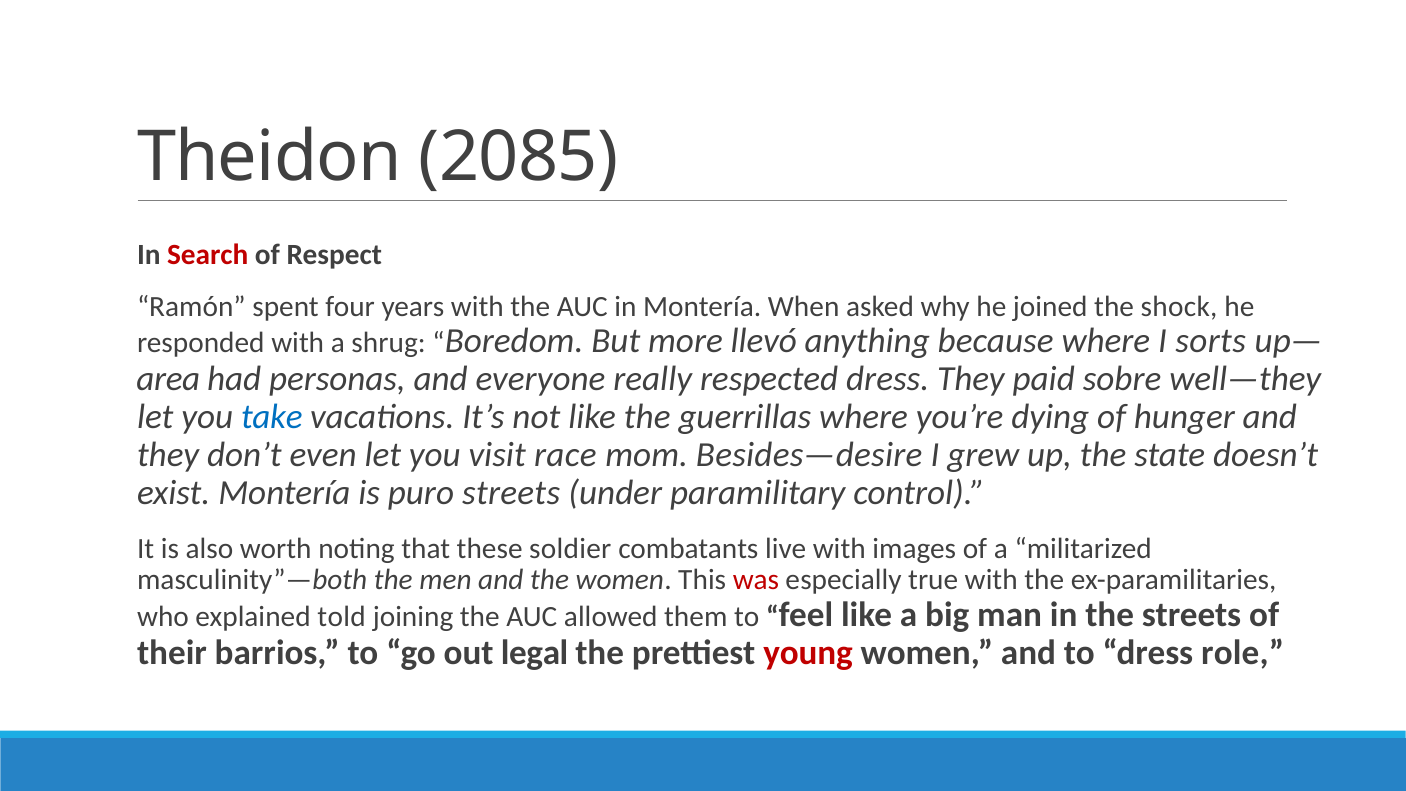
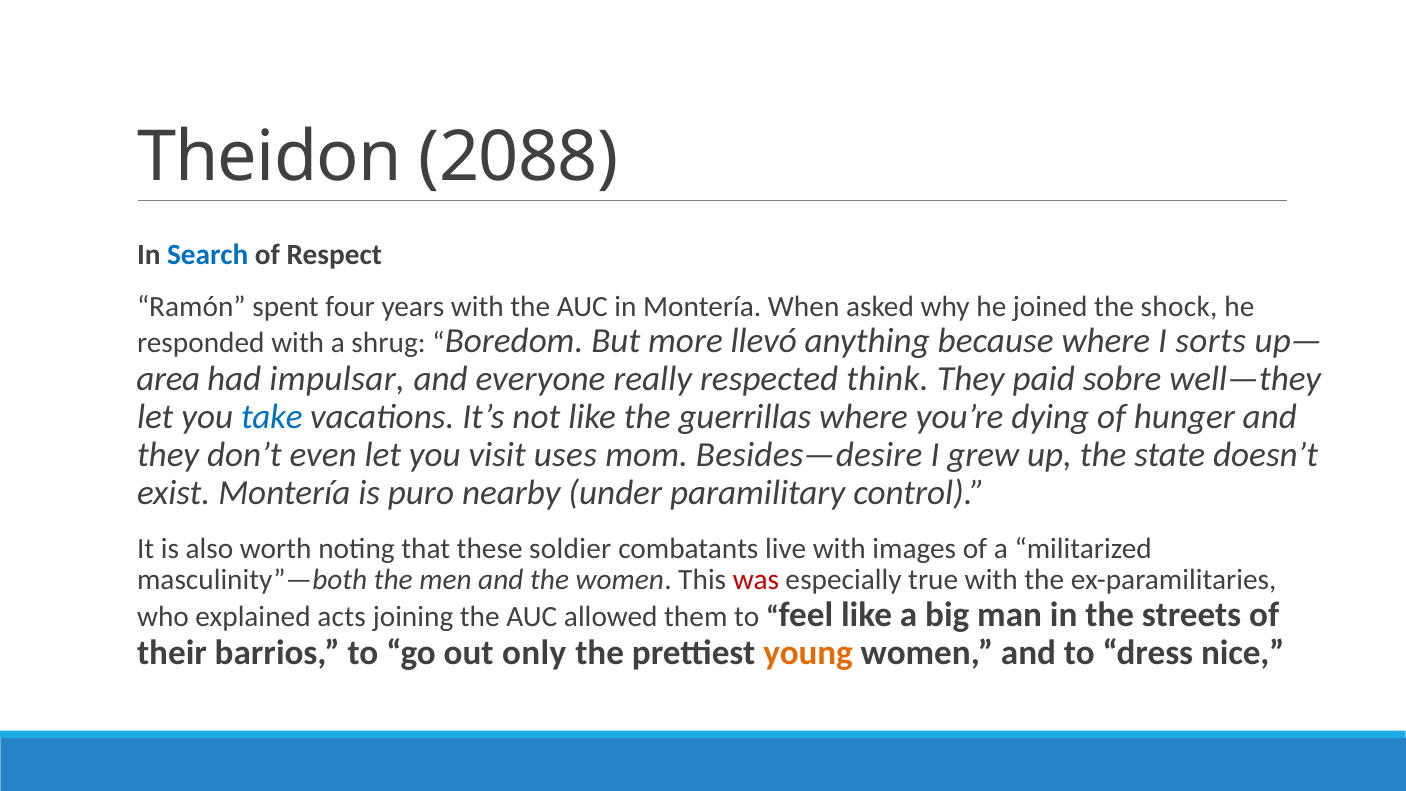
2085: 2085 -> 2088 (519, 158)
Search colour: red -> blue (208, 254)
personas: personas -> impulsar (337, 379)
respected dress: dress -> think (888, 379)
race: race -> uses (565, 455)
puro streets: streets -> nearby (511, 493)
told: told -> acts (342, 617)
legal: legal -> only (534, 653)
young colour: red -> orange (808, 653)
role: role -> nice (1243, 653)
